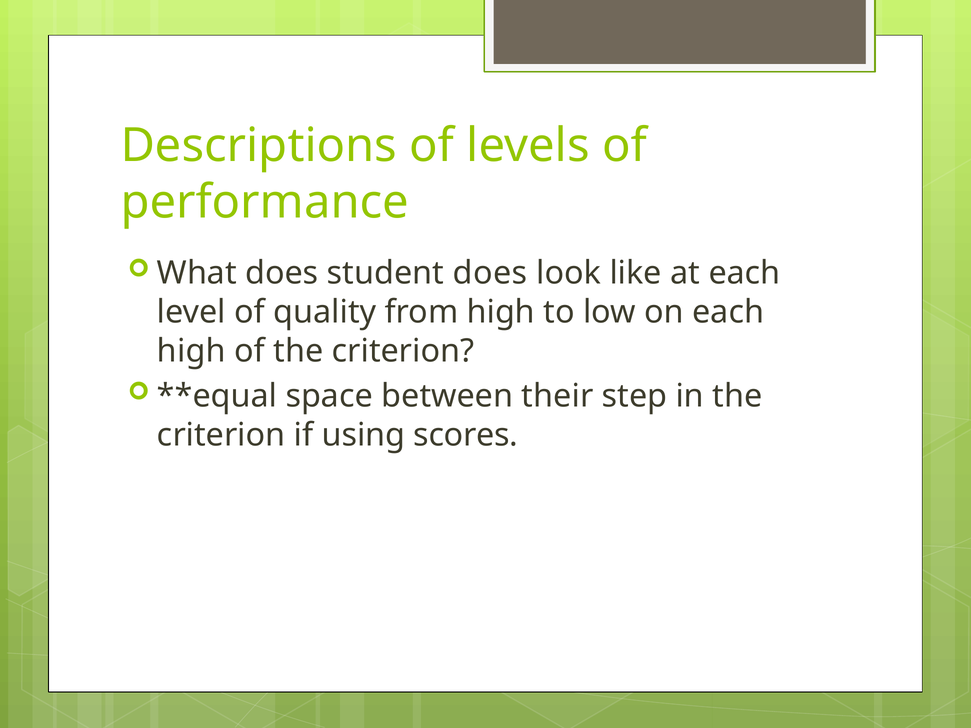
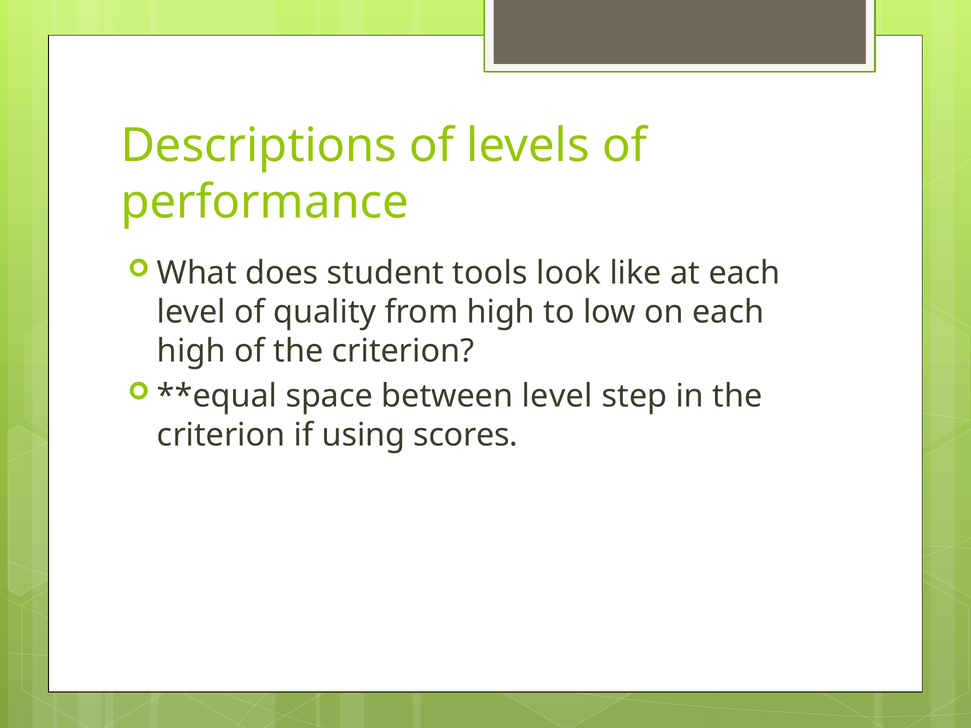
student does: does -> tools (490, 273)
between their: their -> level (557, 396)
